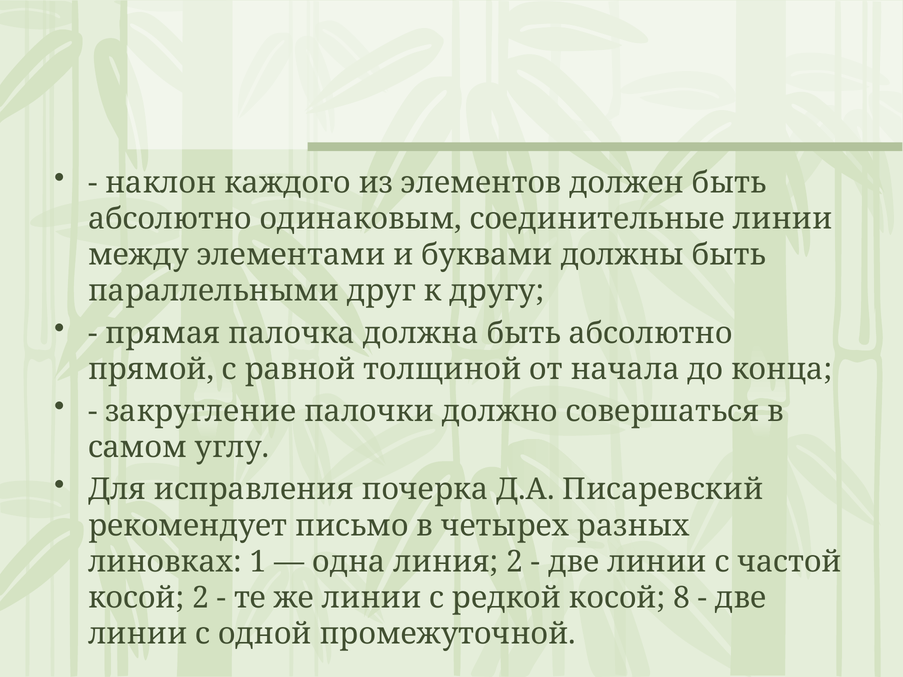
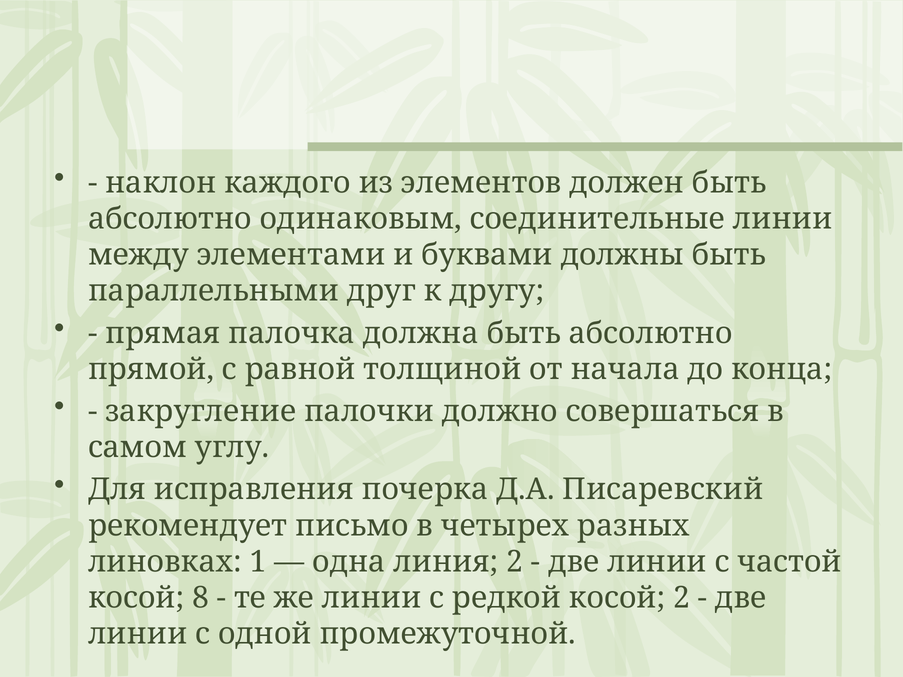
косой 2: 2 -> 8 (201, 598)
косой 8: 8 -> 2 (681, 598)
